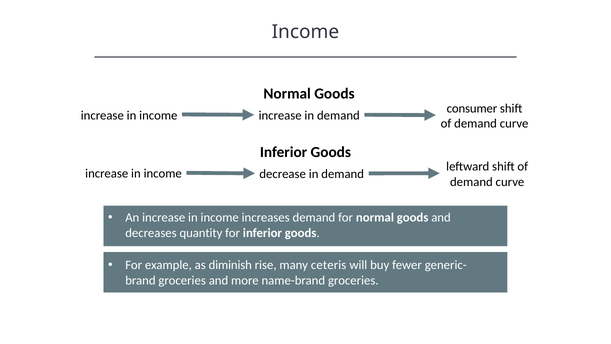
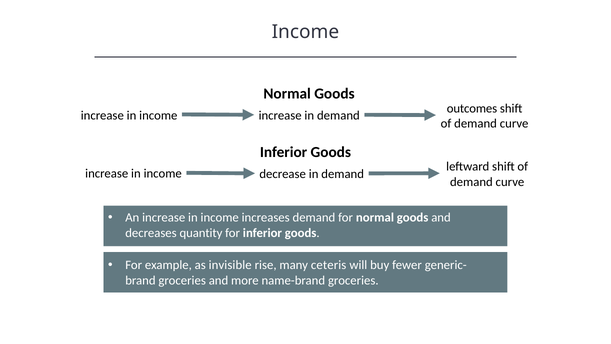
consumer: consumer -> outcomes (472, 108)
diminish: diminish -> invisible (230, 265)
